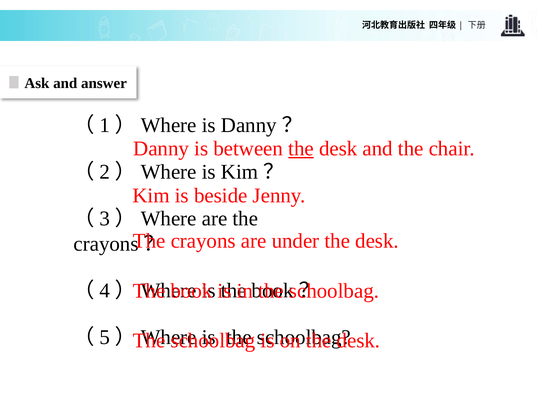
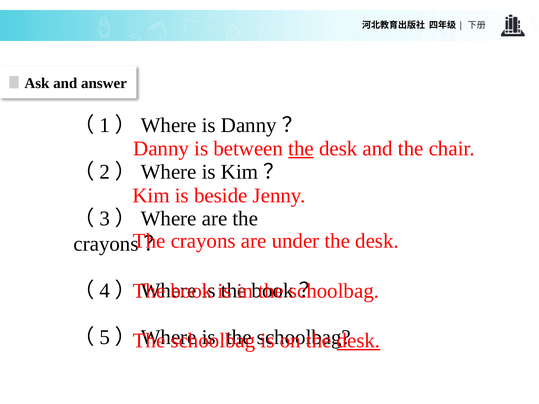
desk underline: none -> present (358, 341)
